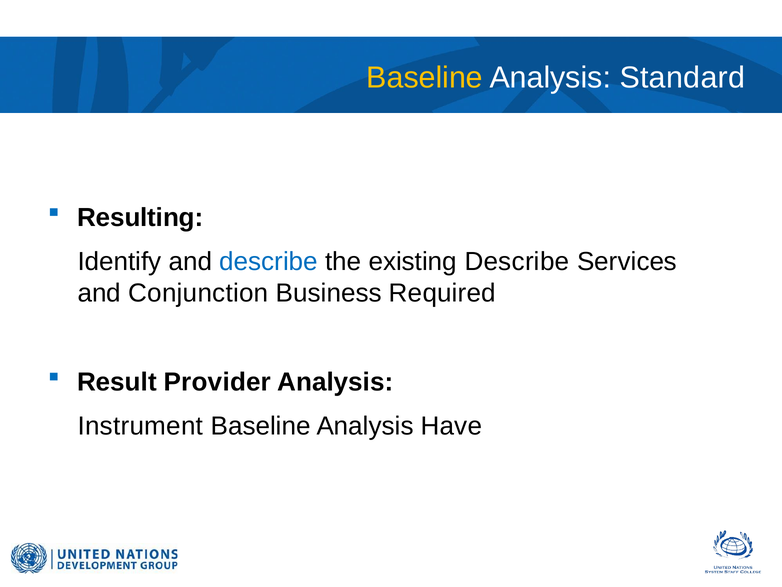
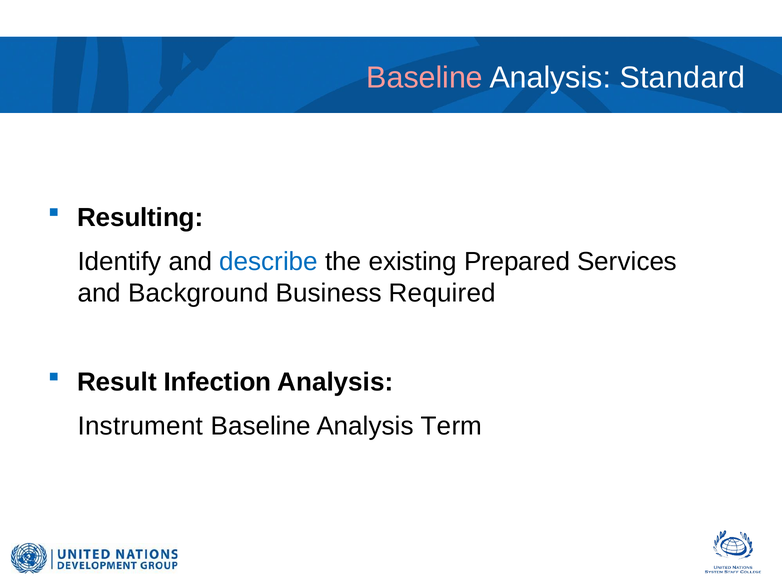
Baseline colour: yellow -> pink (425, 78)
existing Describe: Describe -> Prepared (517, 262)
Conjunction: Conjunction -> Background (198, 293)
Provider: Provider -> Infection (218, 382)
Have: Have -> Term (451, 426)
